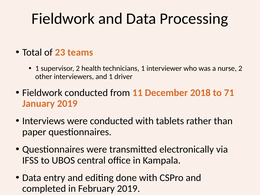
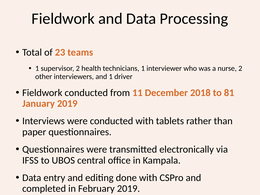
71: 71 -> 81 (229, 93)
